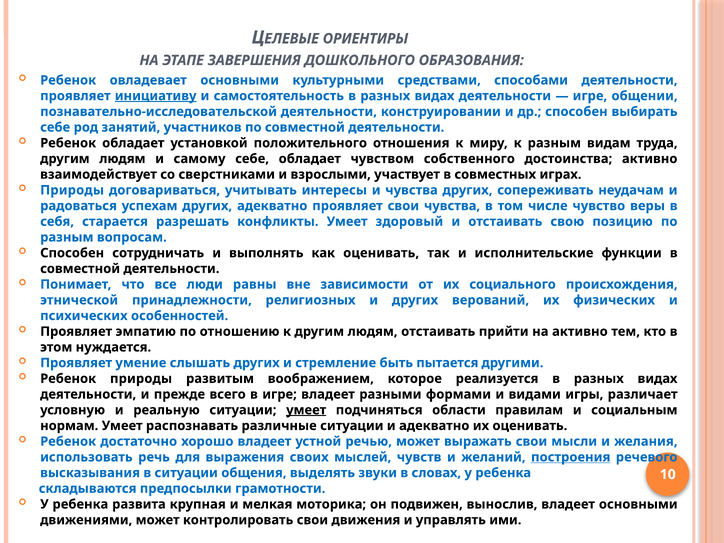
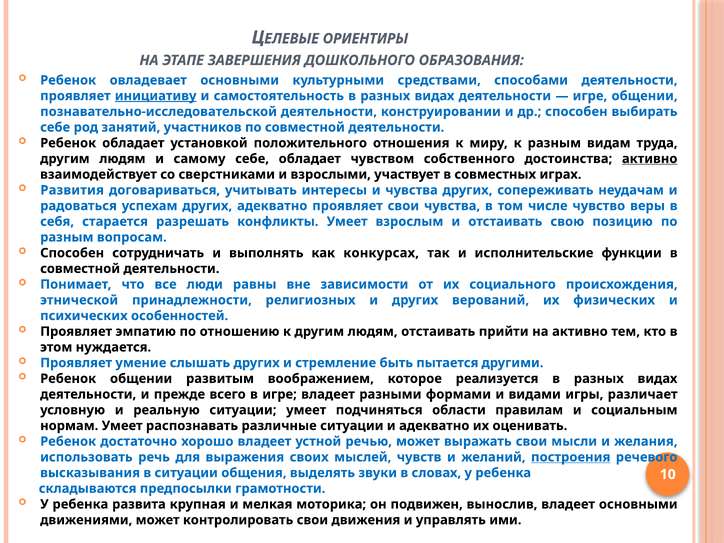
активно underline: none -> present (650, 159)
Природы: Природы -> Развития (72, 190)
здоровый: здоровый -> взрослым (409, 222)
как оценивать: оценивать -> конкурсах (381, 253)
Ребенок природы: природы -> общении (141, 379)
умеет underline: present -> none (306, 410)
